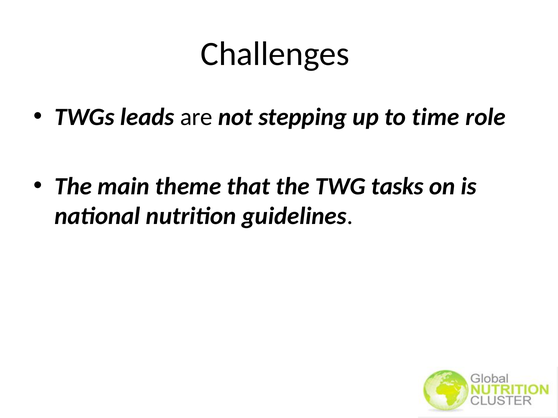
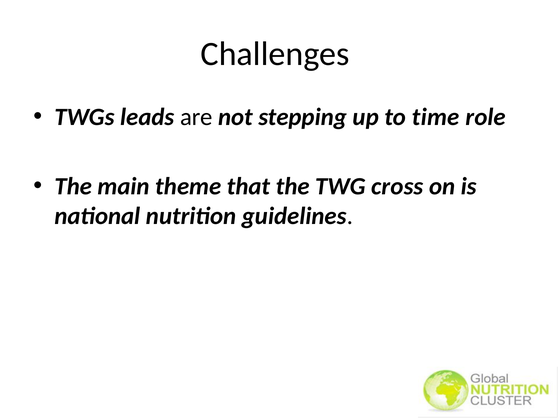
tasks: tasks -> cross (397, 187)
